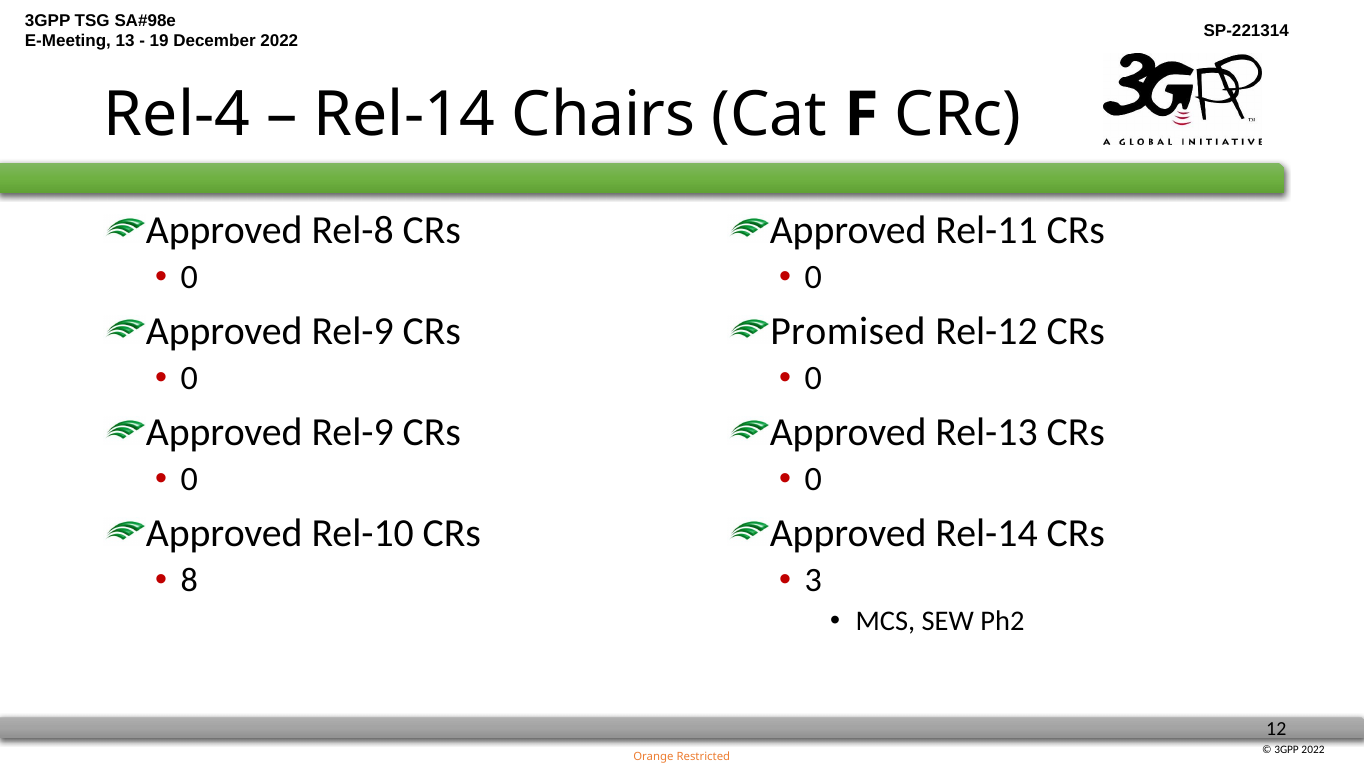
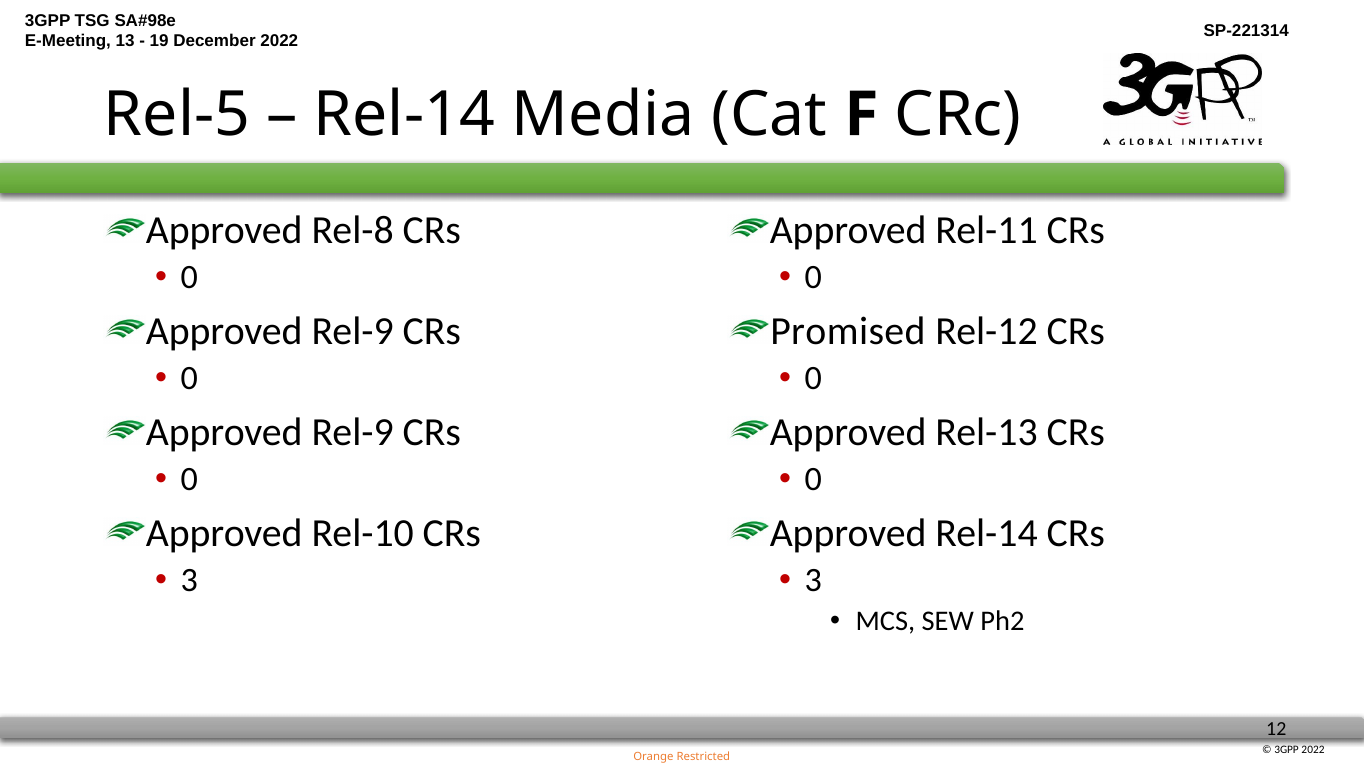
Rel-4: Rel-4 -> Rel-5 (177, 115)
Chairs: Chairs -> Media (603, 115)
8: 8 -> 3 (189, 581)
